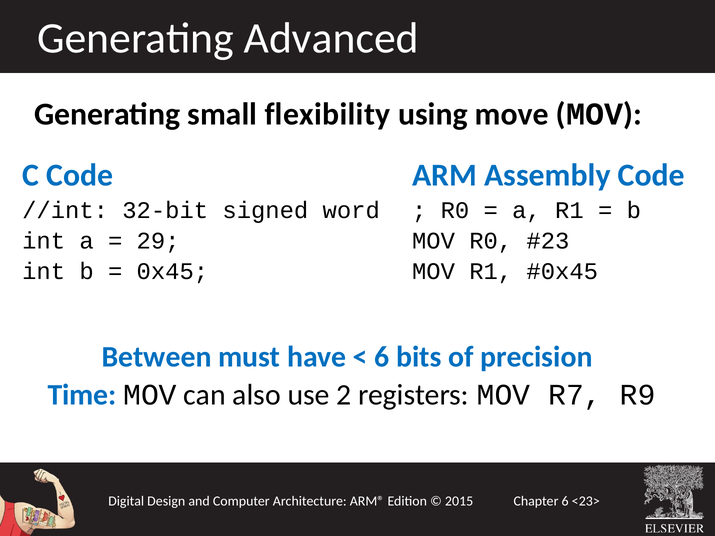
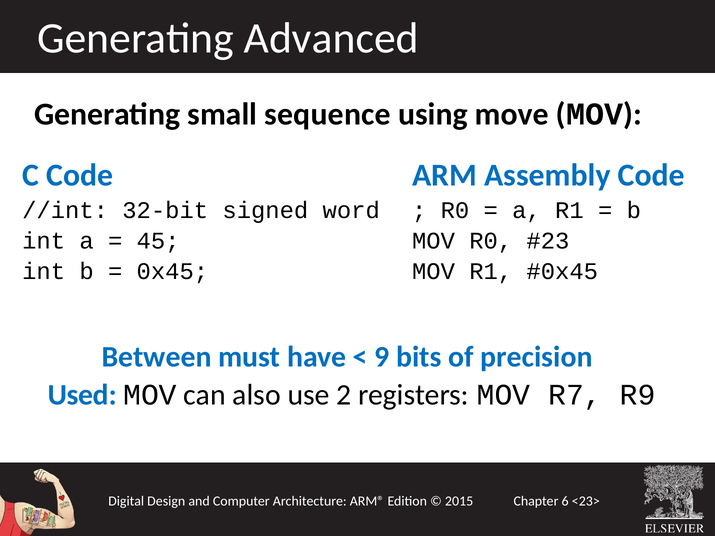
flexibility: flexibility -> sequence (328, 114)
29: 29 -> 45 (158, 241)
6: 6 -> 9 (382, 357)
Time: Time -> Used (82, 395)
